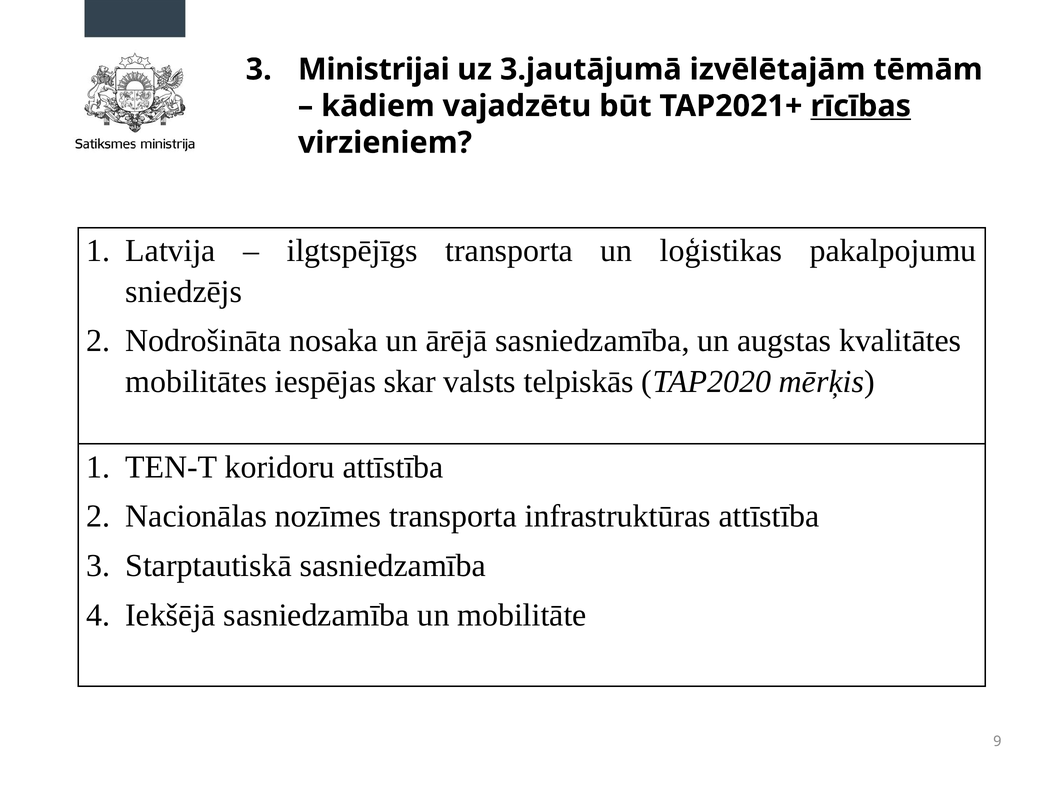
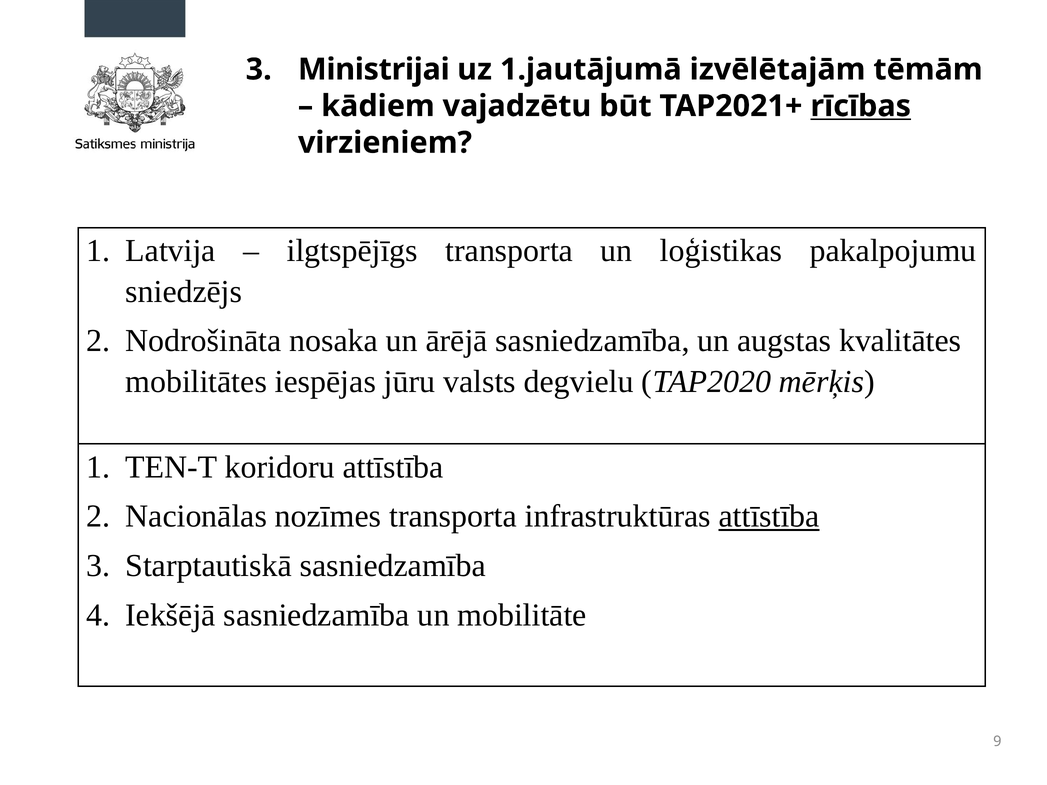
3.jautājumā: 3.jautājumā -> 1.jautājumā (591, 69)
skar: skar -> jūru (410, 382)
telpiskās: telpiskās -> degvielu (579, 382)
attīstība underline: none -> present (769, 517)
